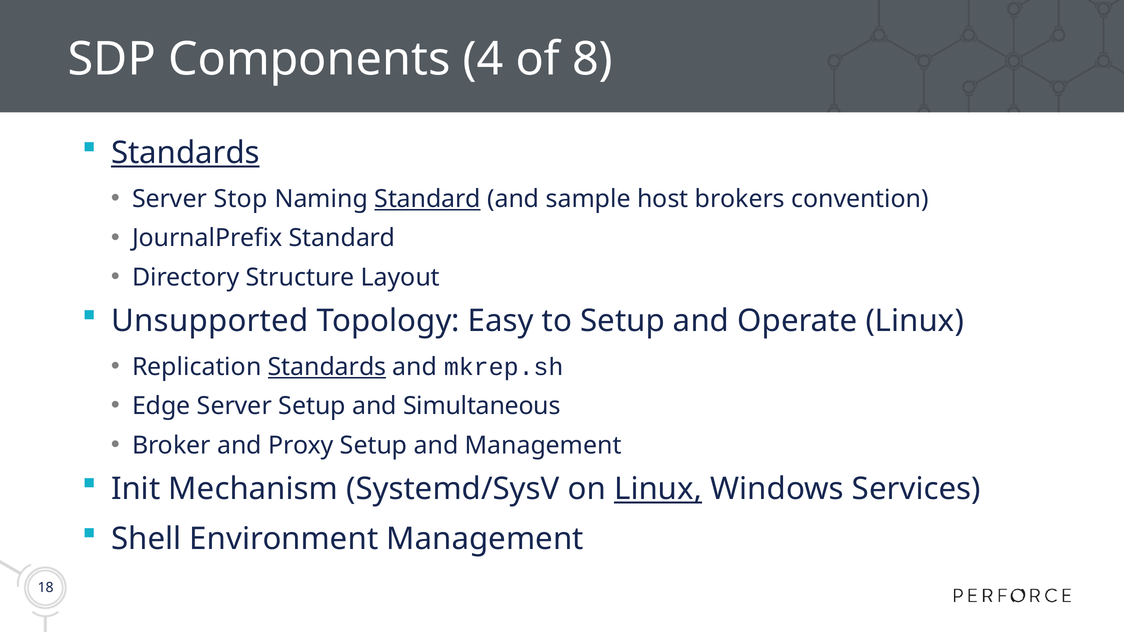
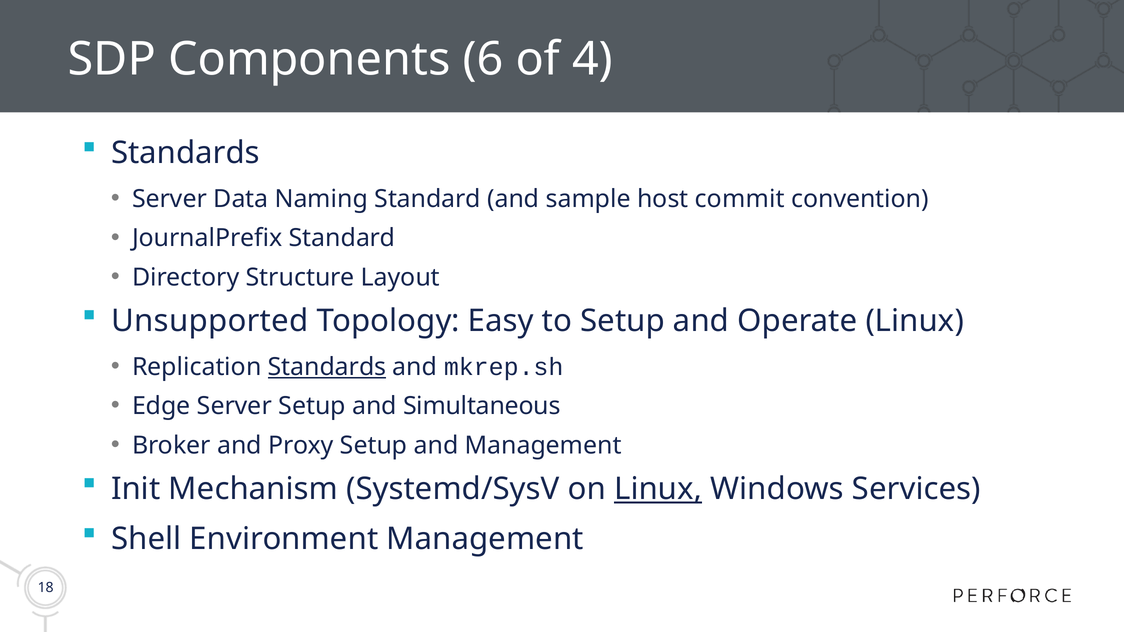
4: 4 -> 6 (483, 59)
8: 8 -> 4 (593, 59)
Standards underline: present -> none (185, 153)
Stop: Stop -> Data (241, 199)
Standard underline: present -> none (428, 199)
brokers: brokers -> commit (740, 199)
